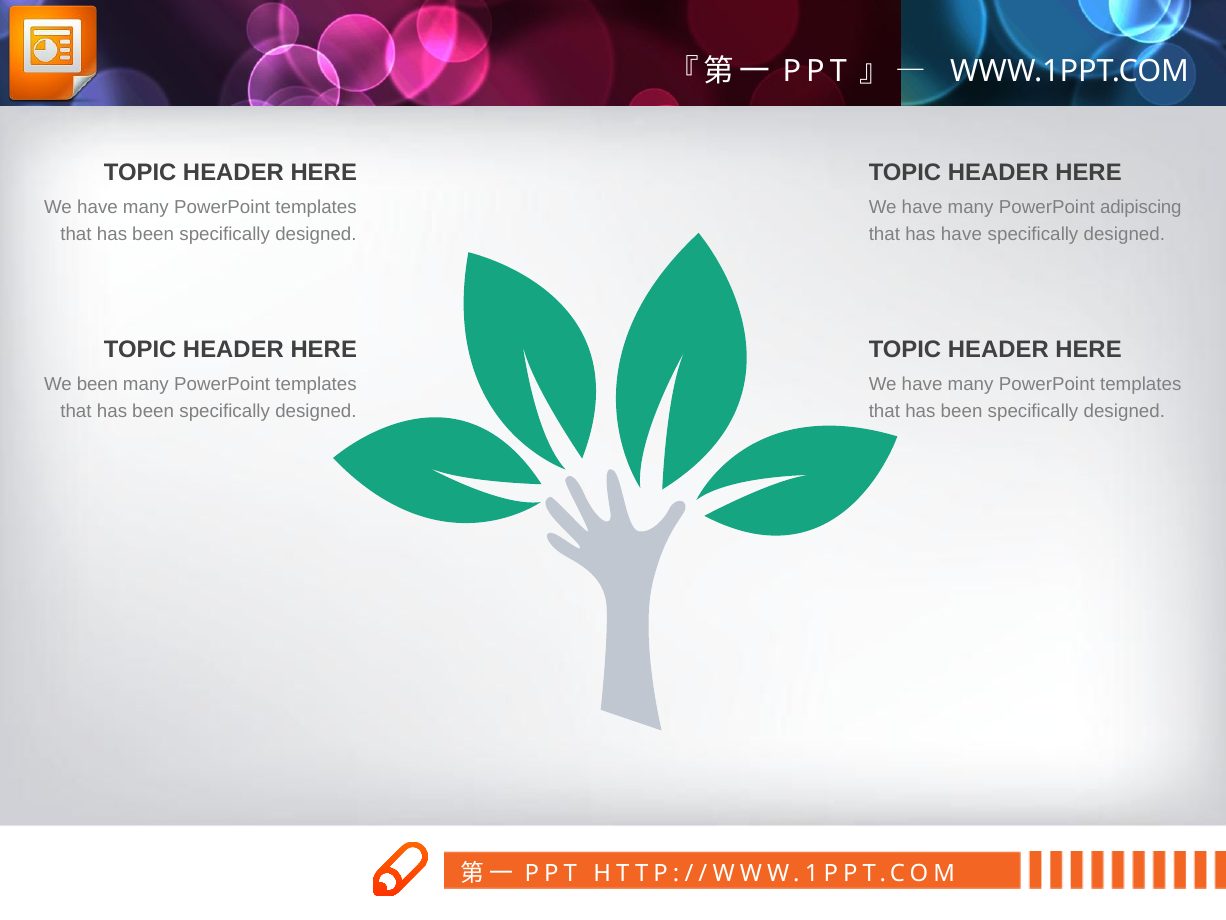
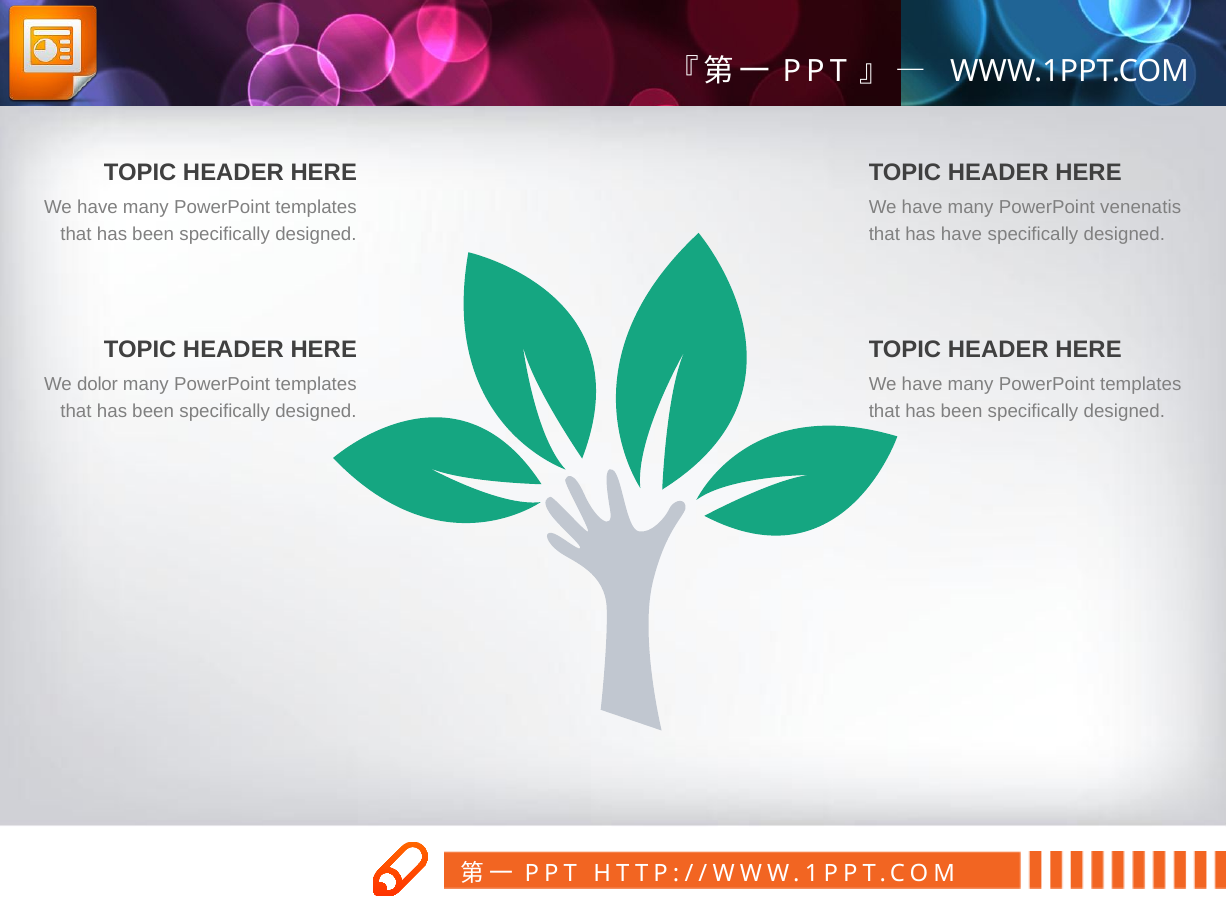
adipiscing: adipiscing -> venenatis (1141, 207)
We been: been -> dolor (97, 384)
